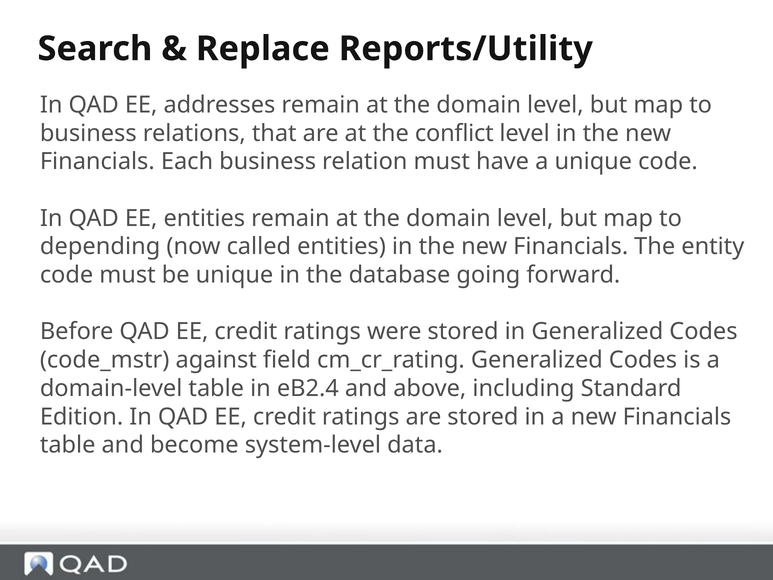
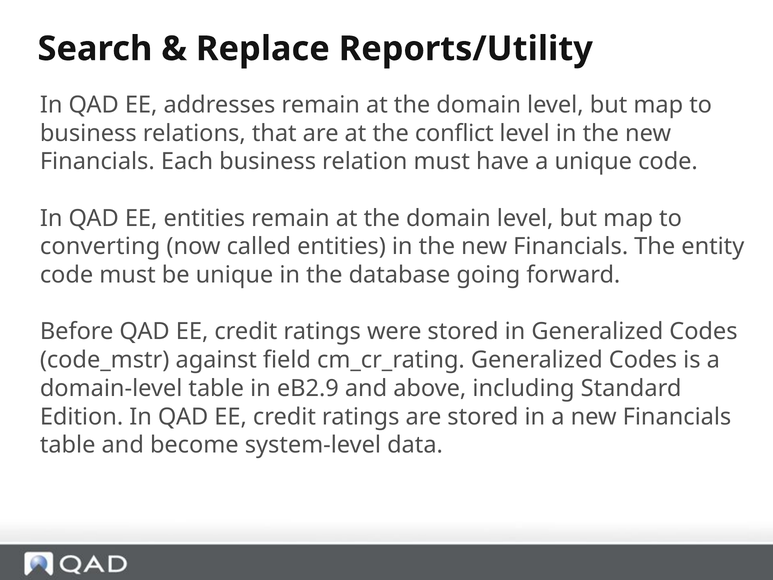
depending: depending -> converting (100, 247)
eB2.4: eB2.4 -> eB2.9 (308, 388)
